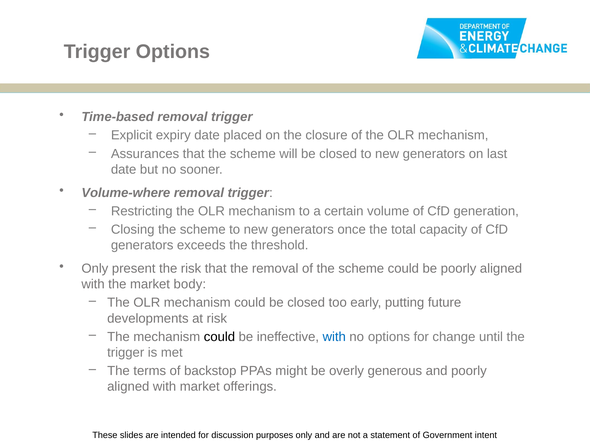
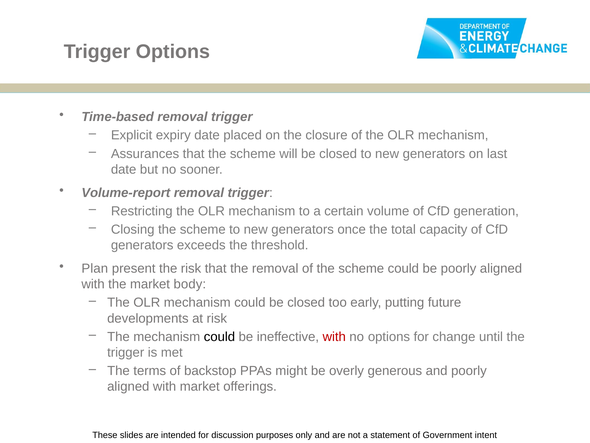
Volume-where: Volume-where -> Volume-report (126, 193)
Only: Only -> Plan (95, 268)
with colour: blue -> red (334, 336)
